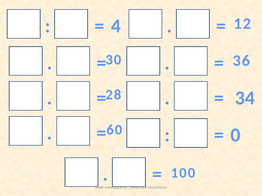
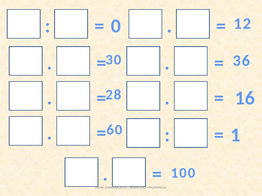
4: 4 -> 0 (116, 26)
34: 34 -> 16 (245, 98)
0: 0 -> 1 (236, 135)
